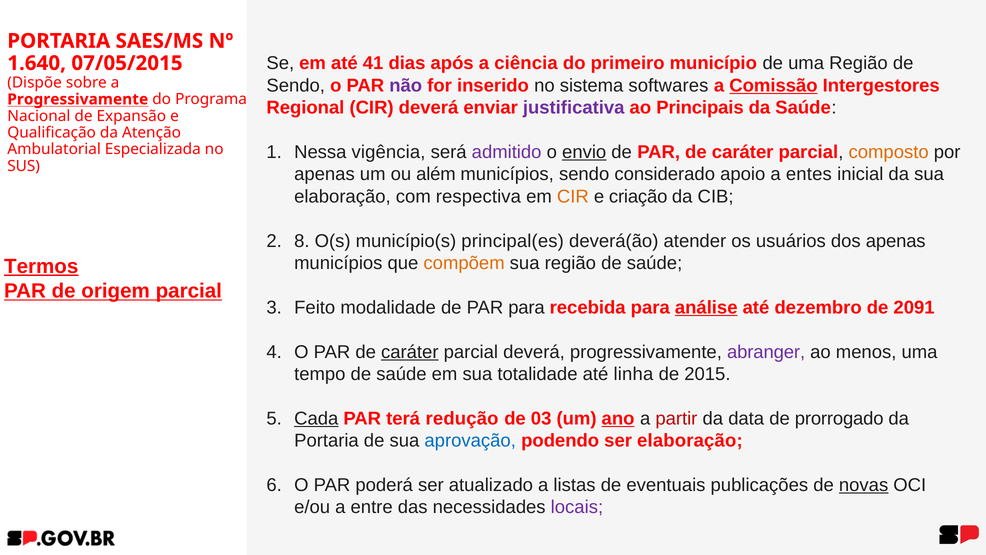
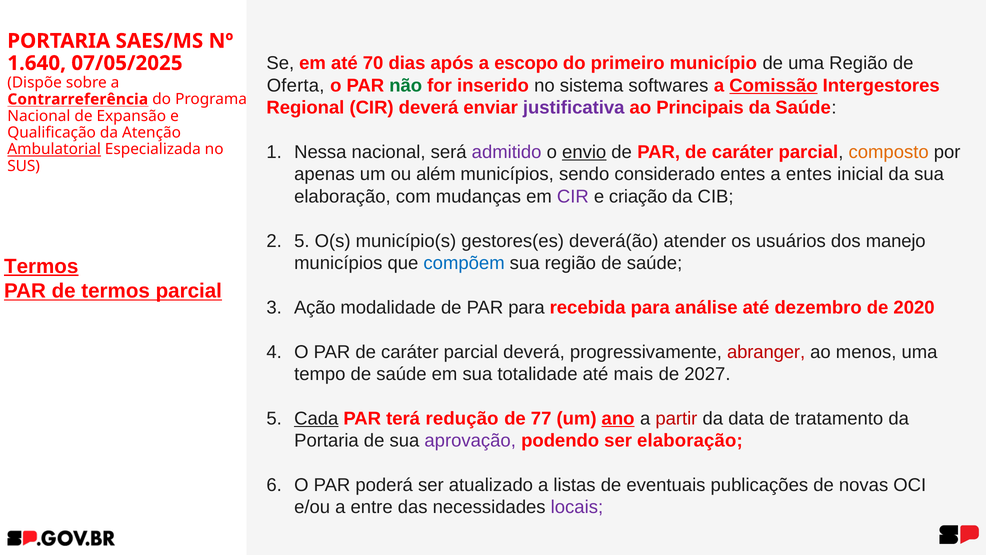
41: 41 -> 70 (373, 63)
ciência: ciência -> escopo (526, 63)
07/05/2015: 07/05/2015 -> 07/05/2025 (127, 63)
Sendo: Sendo -> Oferta (296, 86)
não colour: purple -> green (406, 86)
Progressivamente: Progressivamente -> Contrarreferência (78, 99)
Nessa vigência: vigência -> nacional (389, 152)
Ambulatorial underline: none -> present (54, 149)
considerado apoio: apoio -> entes (743, 174)
respectiva: respectiva -> mudanças (478, 196)
CIR colour: orange -> purple (573, 196)
2 8: 8 -> 5 (302, 241)
principal(es: principal(es -> gestores(es (513, 241)
dos apenas: apenas -> manejo (896, 241)
compõem colour: orange -> blue (464, 263)
de origem: origem -> termos (116, 291)
Feito: Feito -> Ação (315, 307)
análise underline: present -> none (706, 307)
2091: 2091 -> 2020 (914, 307)
caráter underline: present -> none (410, 352)
abranger colour: purple -> red (766, 352)
linha: linha -> mais (633, 374)
2015: 2015 -> 2027 (707, 374)
03: 03 -> 77 (541, 418)
prorrogado: prorrogado -> tratamento (839, 418)
aprovação colour: blue -> purple (470, 440)
novas underline: present -> none (864, 485)
